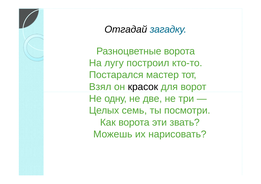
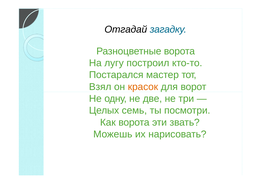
красок colour: black -> orange (143, 87)
